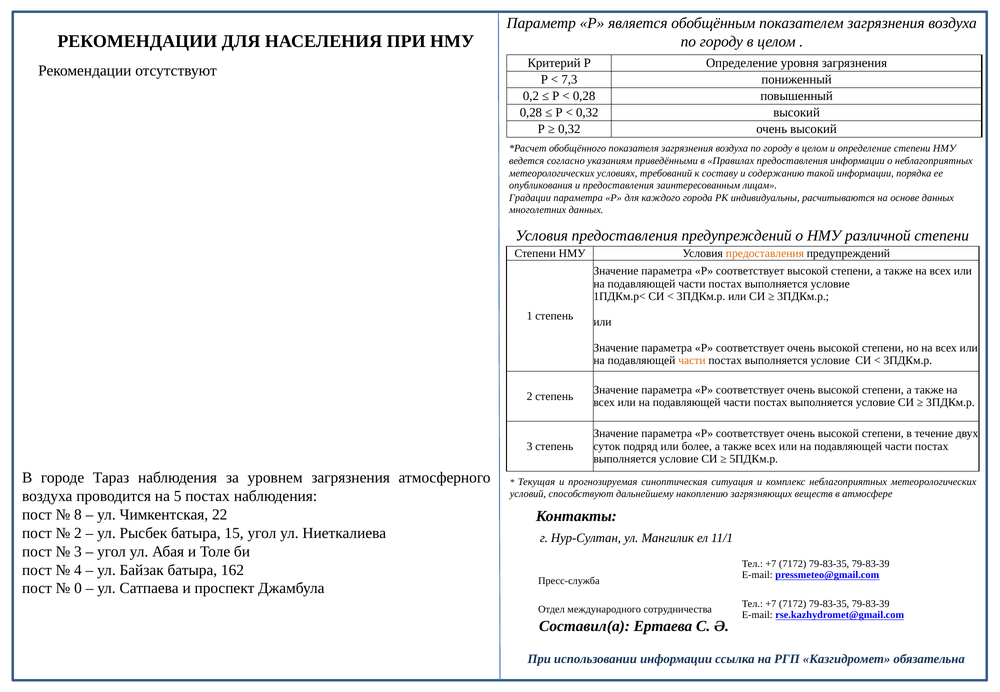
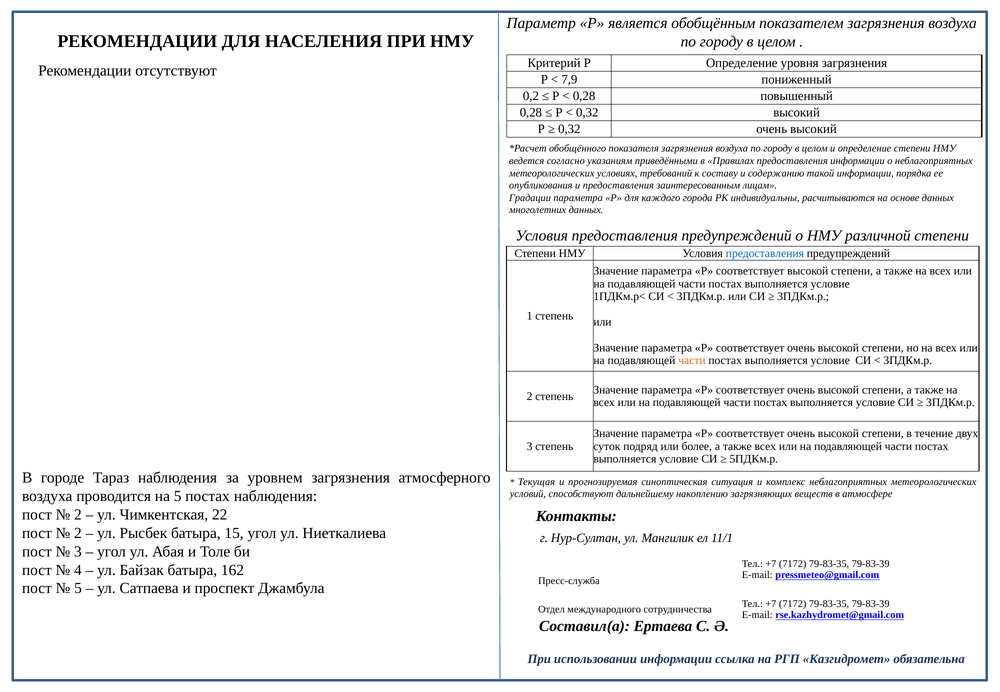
7,3: 7,3 -> 7,9 (569, 80)
предоставления colour: orange -> blue (765, 253)
8: 8 -> 2 (78, 515)
0: 0 -> 5 (78, 589)
